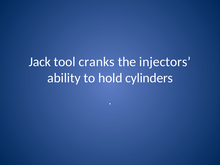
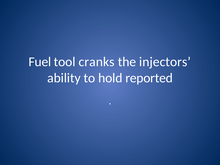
Jack: Jack -> Fuel (40, 62)
cylinders: cylinders -> reported (149, 78)
